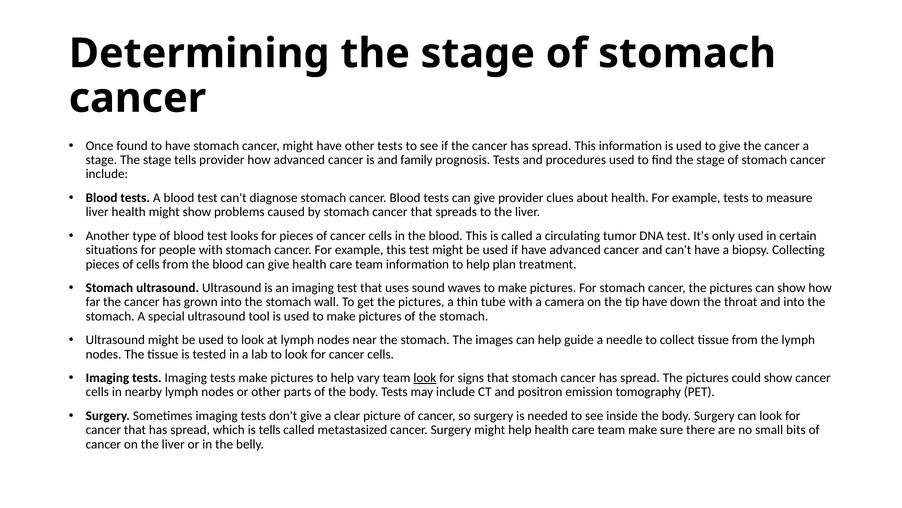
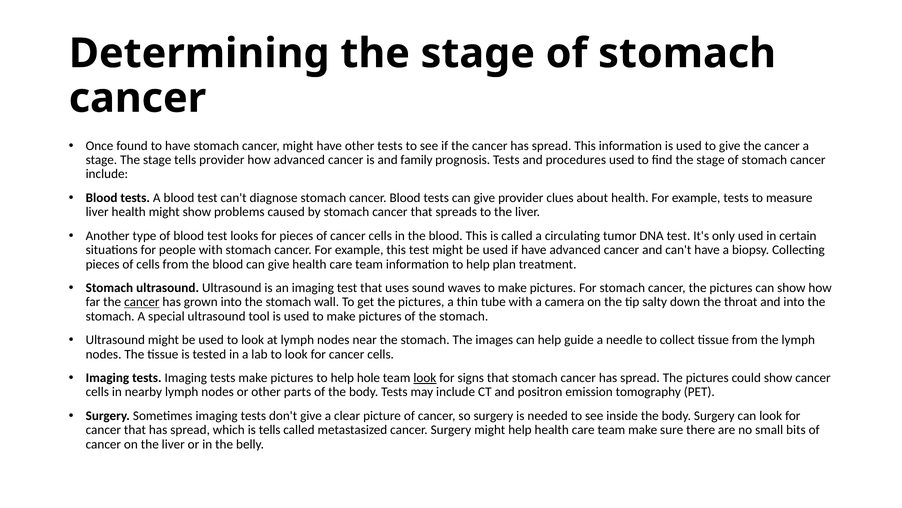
cancer underline: none -> present (142, 302)
tip have: have -> salty (655, 302)
vary: vary -> hole (368, 377)
